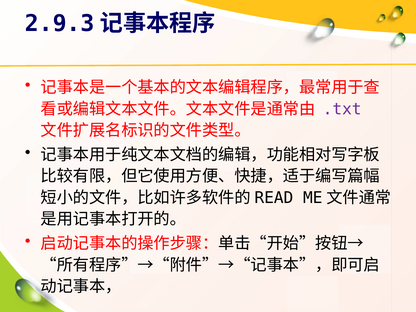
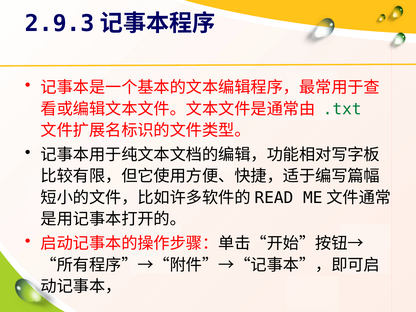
.txt colour: purple -> green (342, 109)
